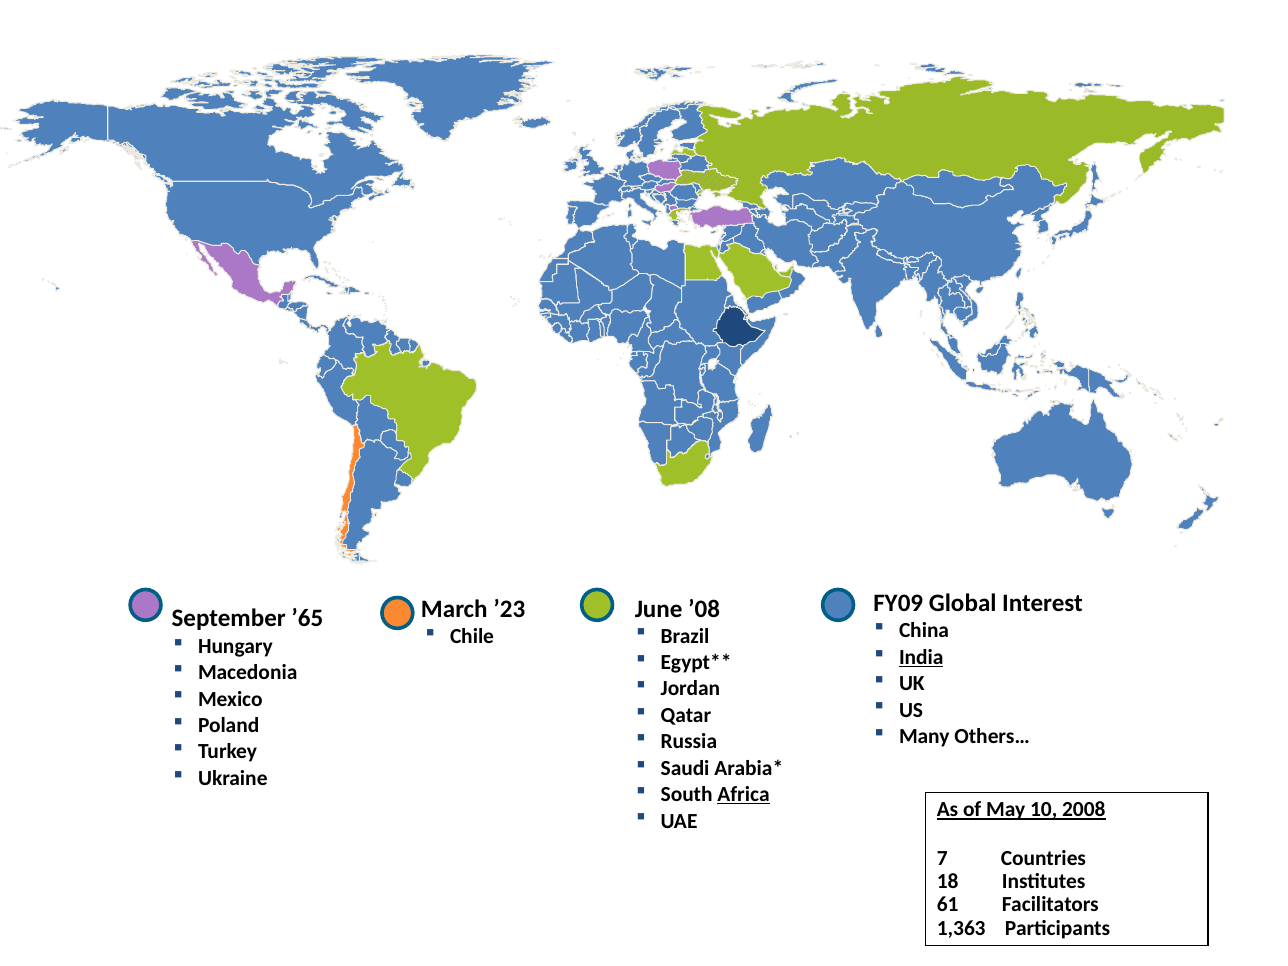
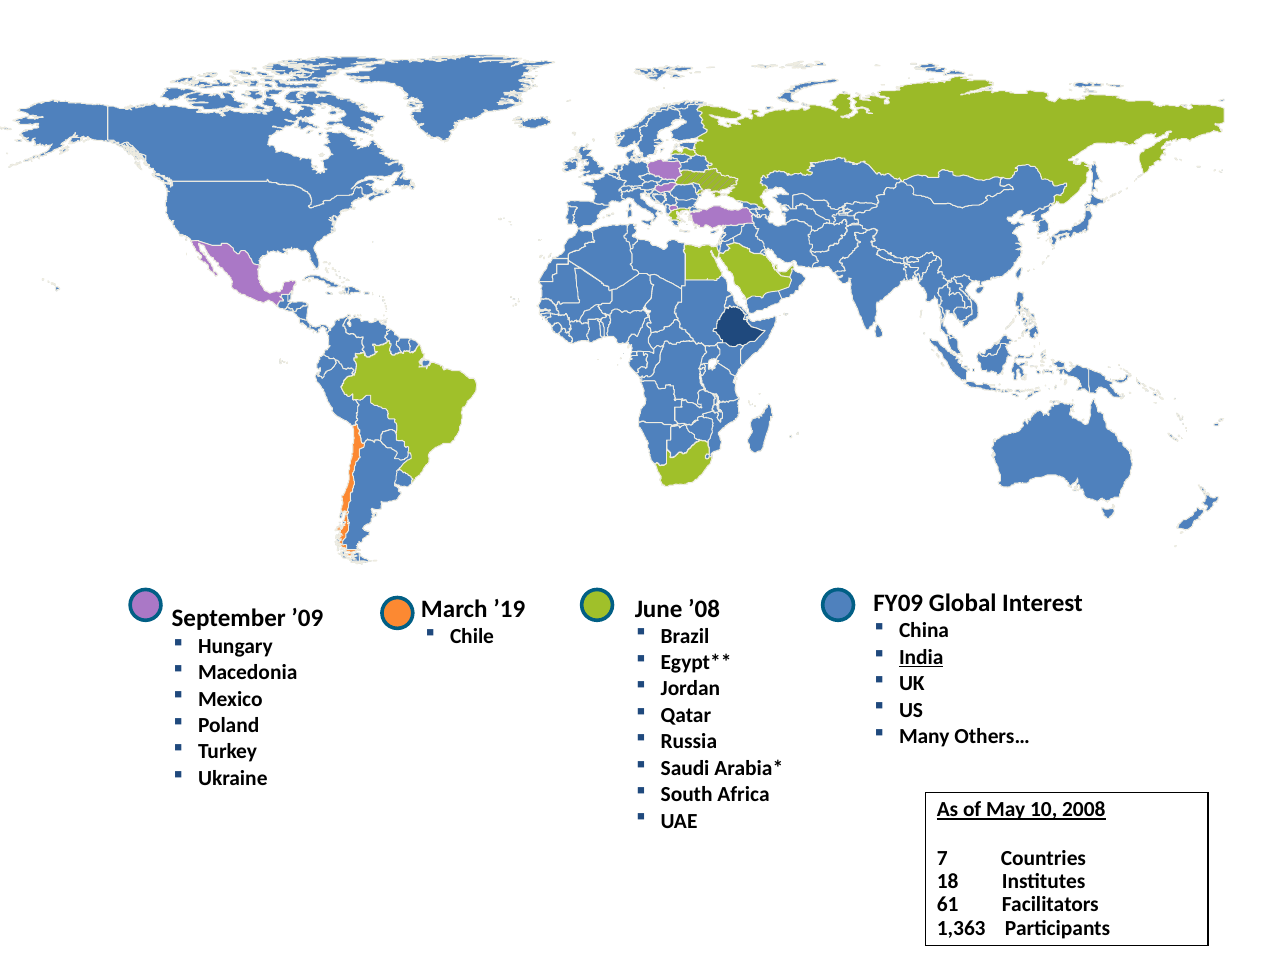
’65: ’65 -> ’09 (307, 618)
’23: ’23 -> ’19 (509, 609)
Africa underline: present -> none (744, 795)
